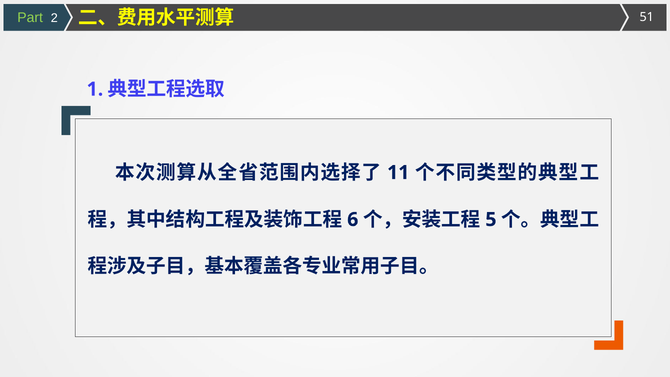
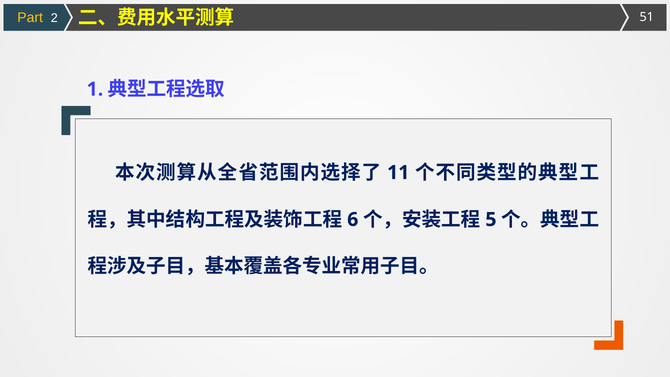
Part colour: light green -> yellow (30, 18)
